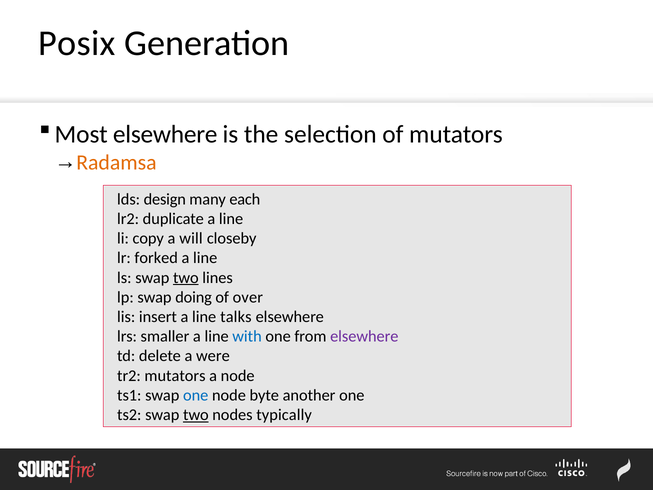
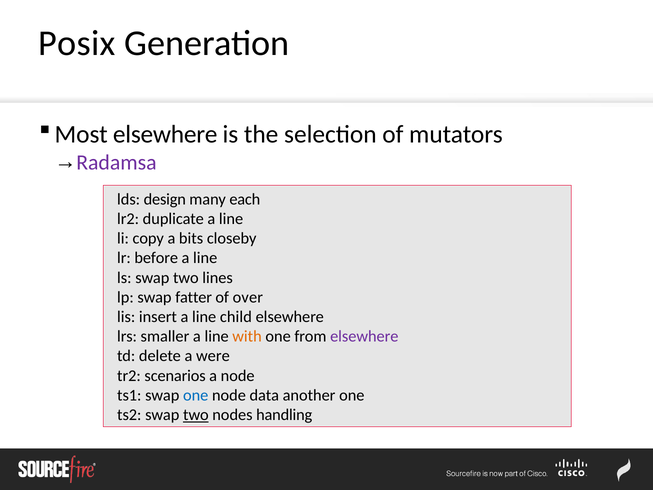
Radamsa colour: orange -> purple (116, 163)
will: will -> bits (191, 238)
forked: forked -> before (156, 258)
two underline: present -> none (186, 278)
doing: doing -> fatter (194, 297)
talks: talks -> child (236, 317)
with colour: blue -> orange (247, 336)
tr2 mutators: mutators -> scenarios (175, 375)
byte: byte -> data (264, 395)
typically: typically -> handling (284, 415)
